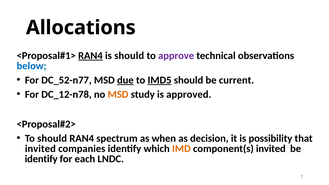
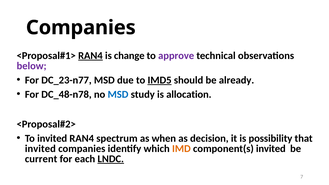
Allocations: Allocations -> Companies (81, 28)
is should: should -> change (129, 56)
below colour: blue -> purple (32, 66)
DC_52-n77: DC_52-n77 -> DC_23-n77 (66, 80)
due underline: present -> none (125, 80)
current: current -> already (237, 80)
DC_12-n78: DC_12-n78 -> DC_48-n78 (66, 94)
MSD colour: orange -> blue (118, 94)
approved: approved -> allocation (189, 94)
To should: should -> invited (52, 139)
identify: identify -> current (41, 159)
LNDC underline: none -> present (111, 159)
